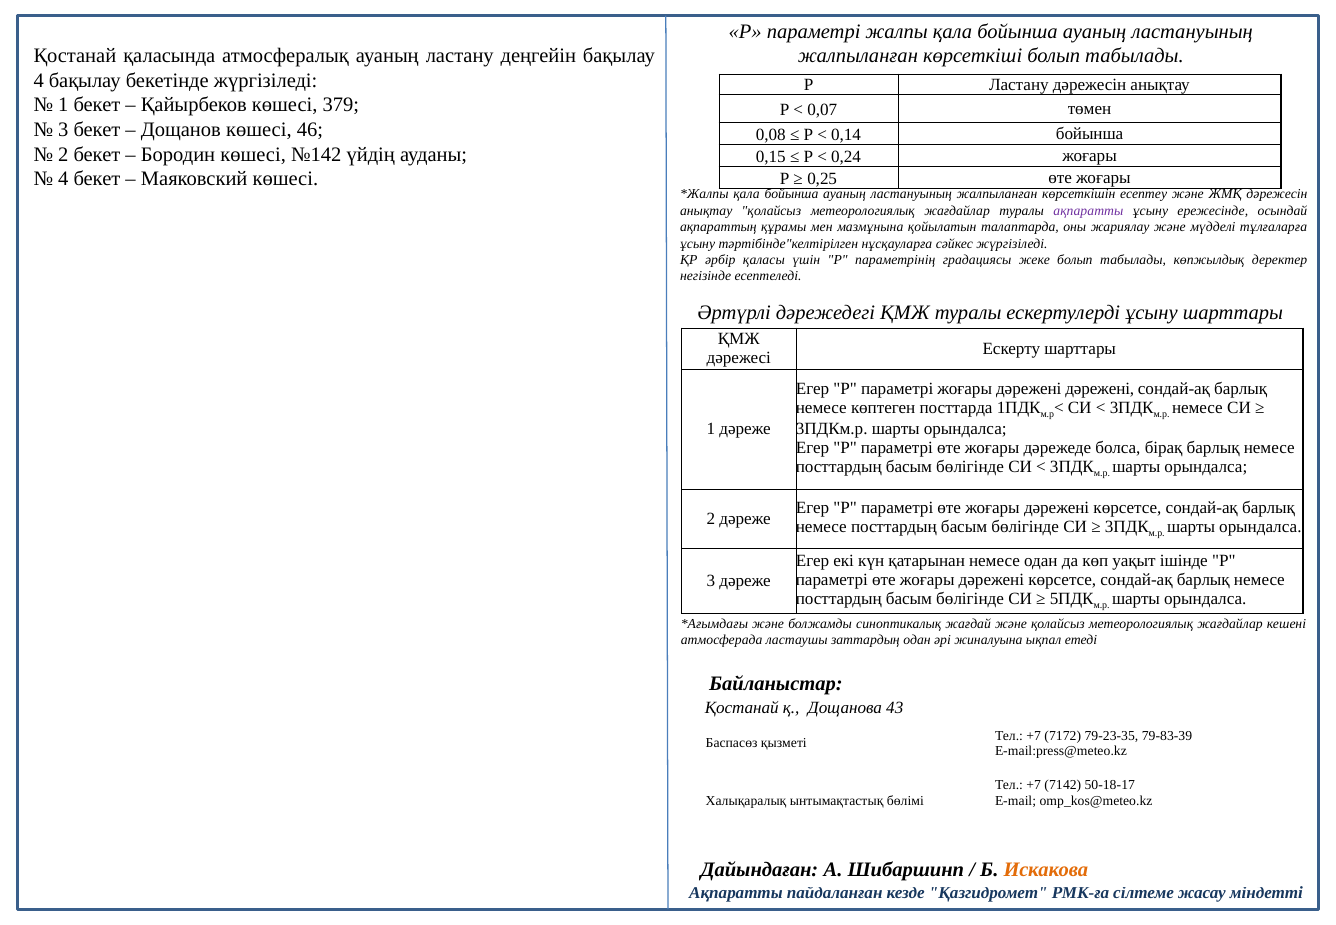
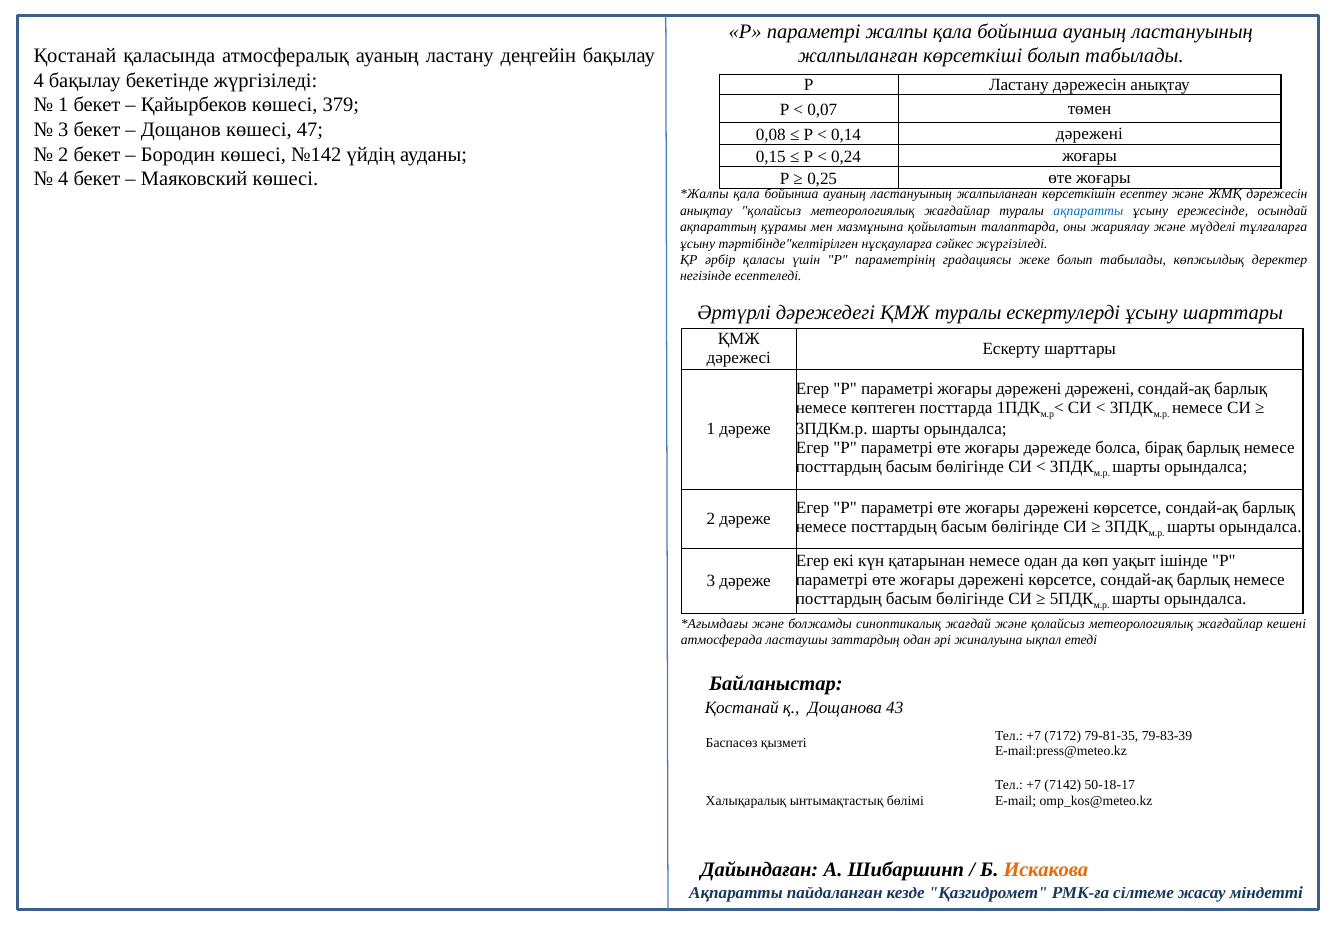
46: 46 -> 47 (310, 130)
0,14 бойынша: бойынша -> дәрежені (1089, 134)
ақпаратты colour: purple -> blue (1088, 211)
79-23-35: 79-23-35 -> 79-81-35 (1111, 736)
